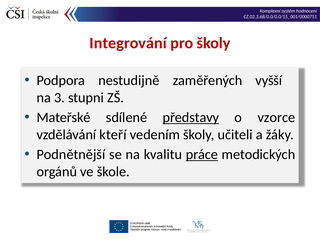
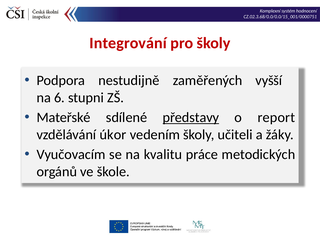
3: 3 -> 6 (59, 98)
vzorce: vzorce -> report (276, 117)
kteří: kteří -> úkor (113, 135)
Podnětnější: Podnětnější -> Vyučovacím (71, 154)
práce underline: present -> none (202, 154)
